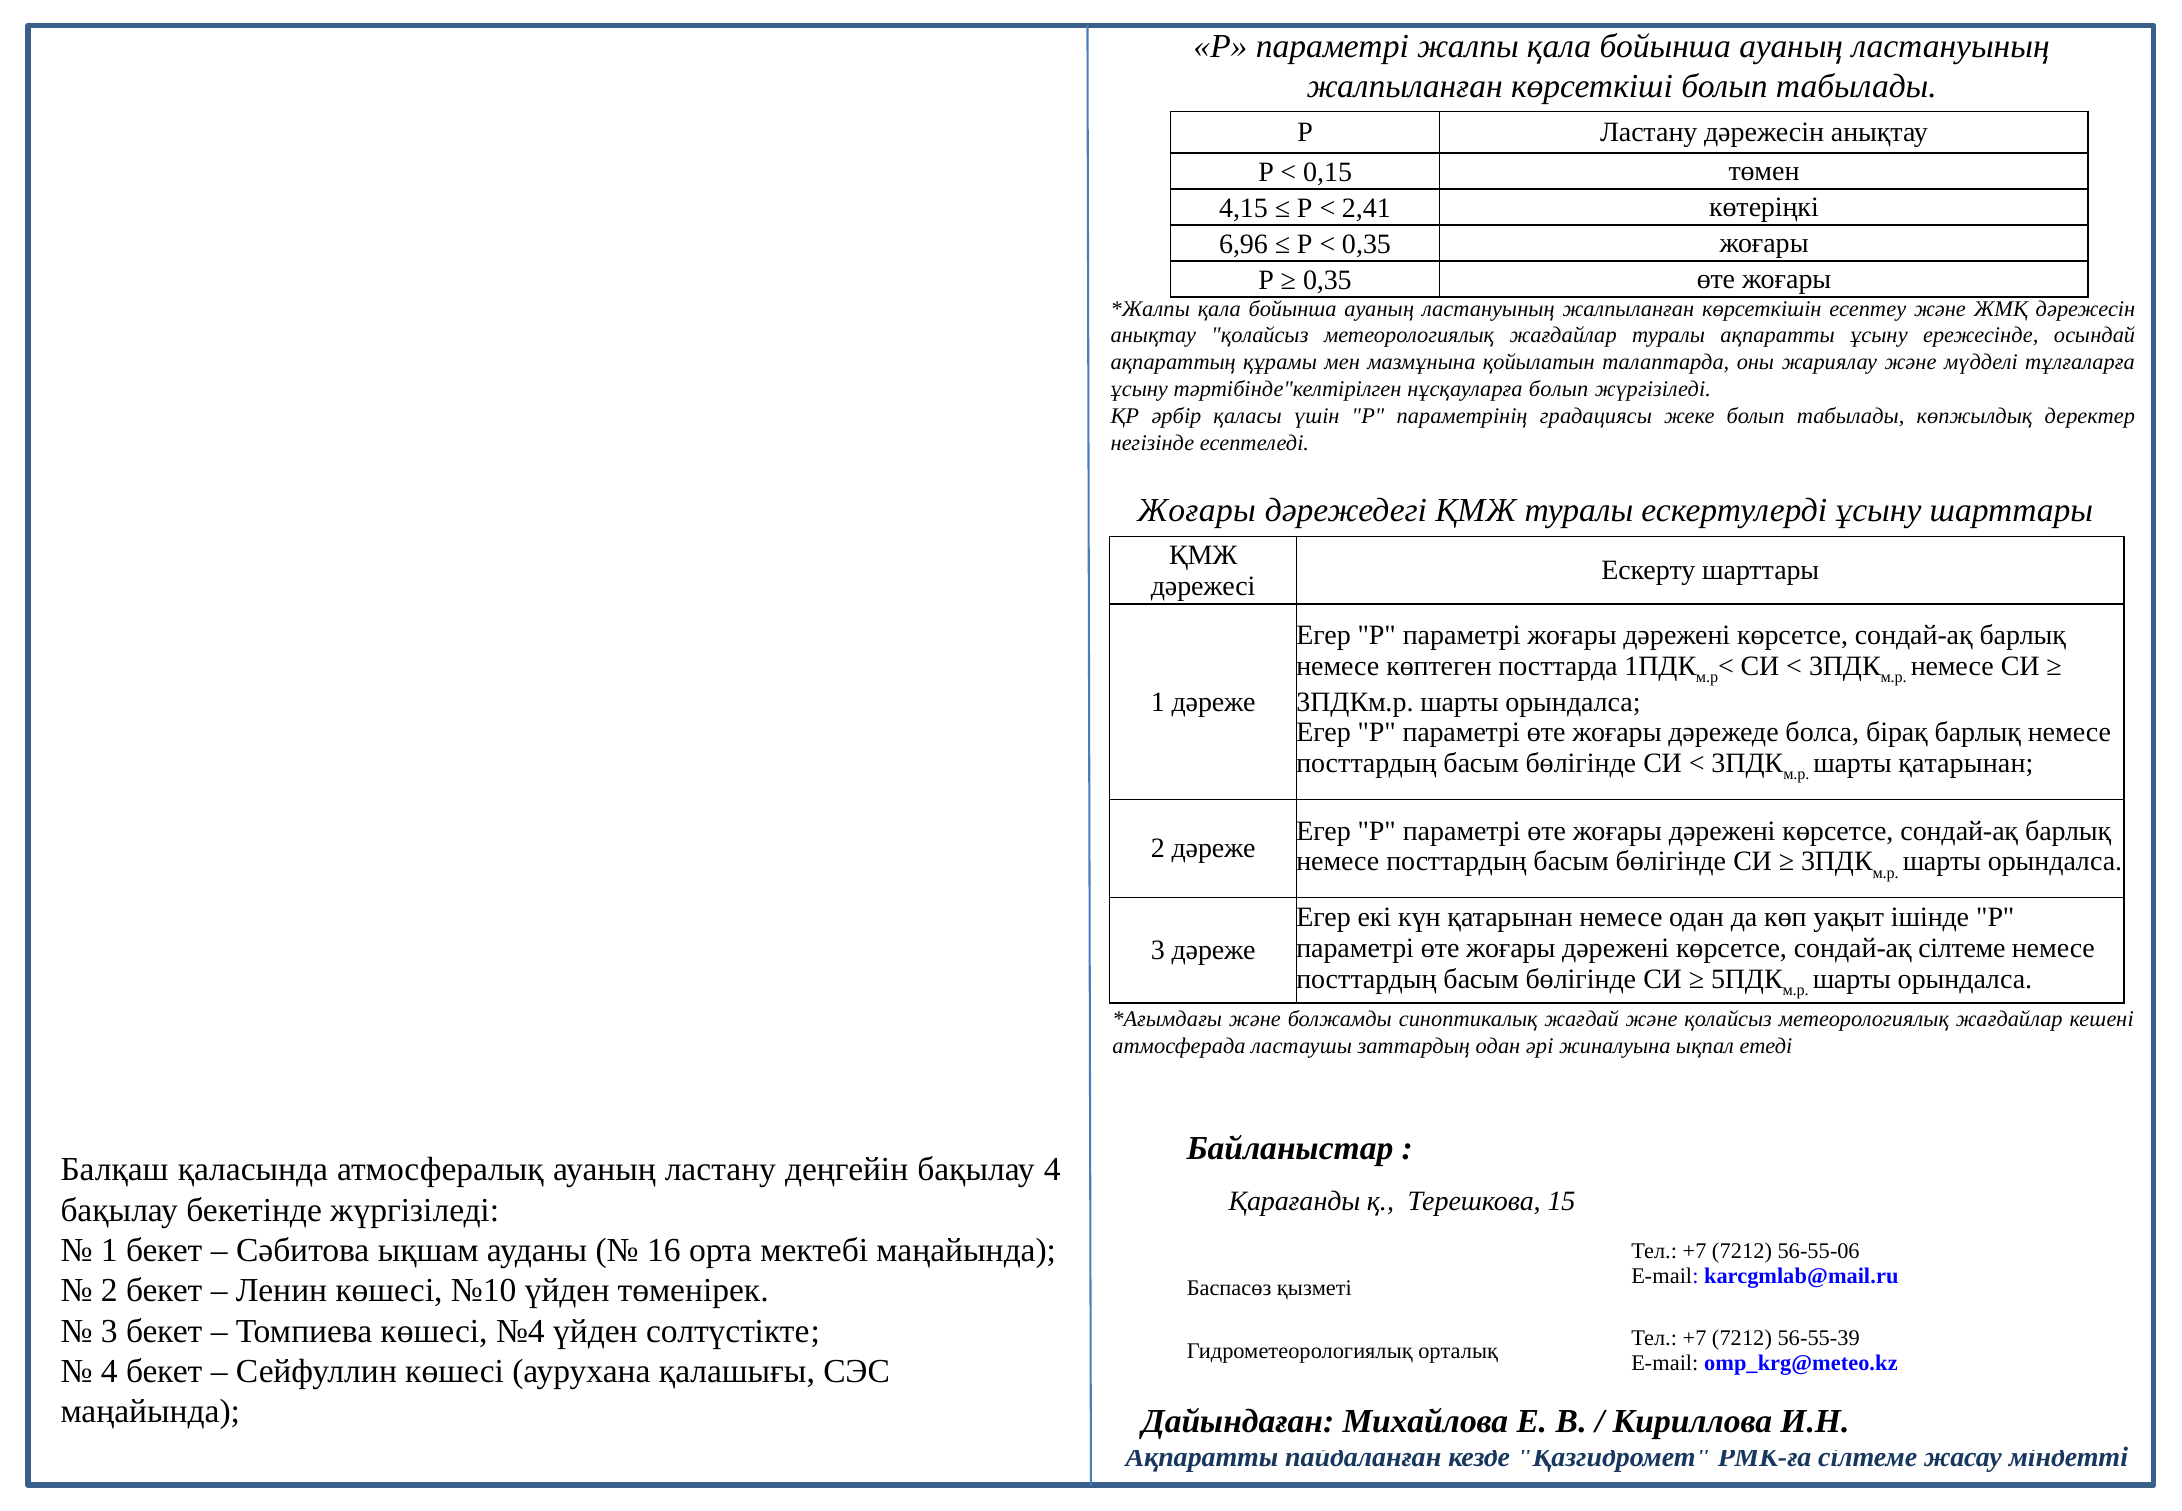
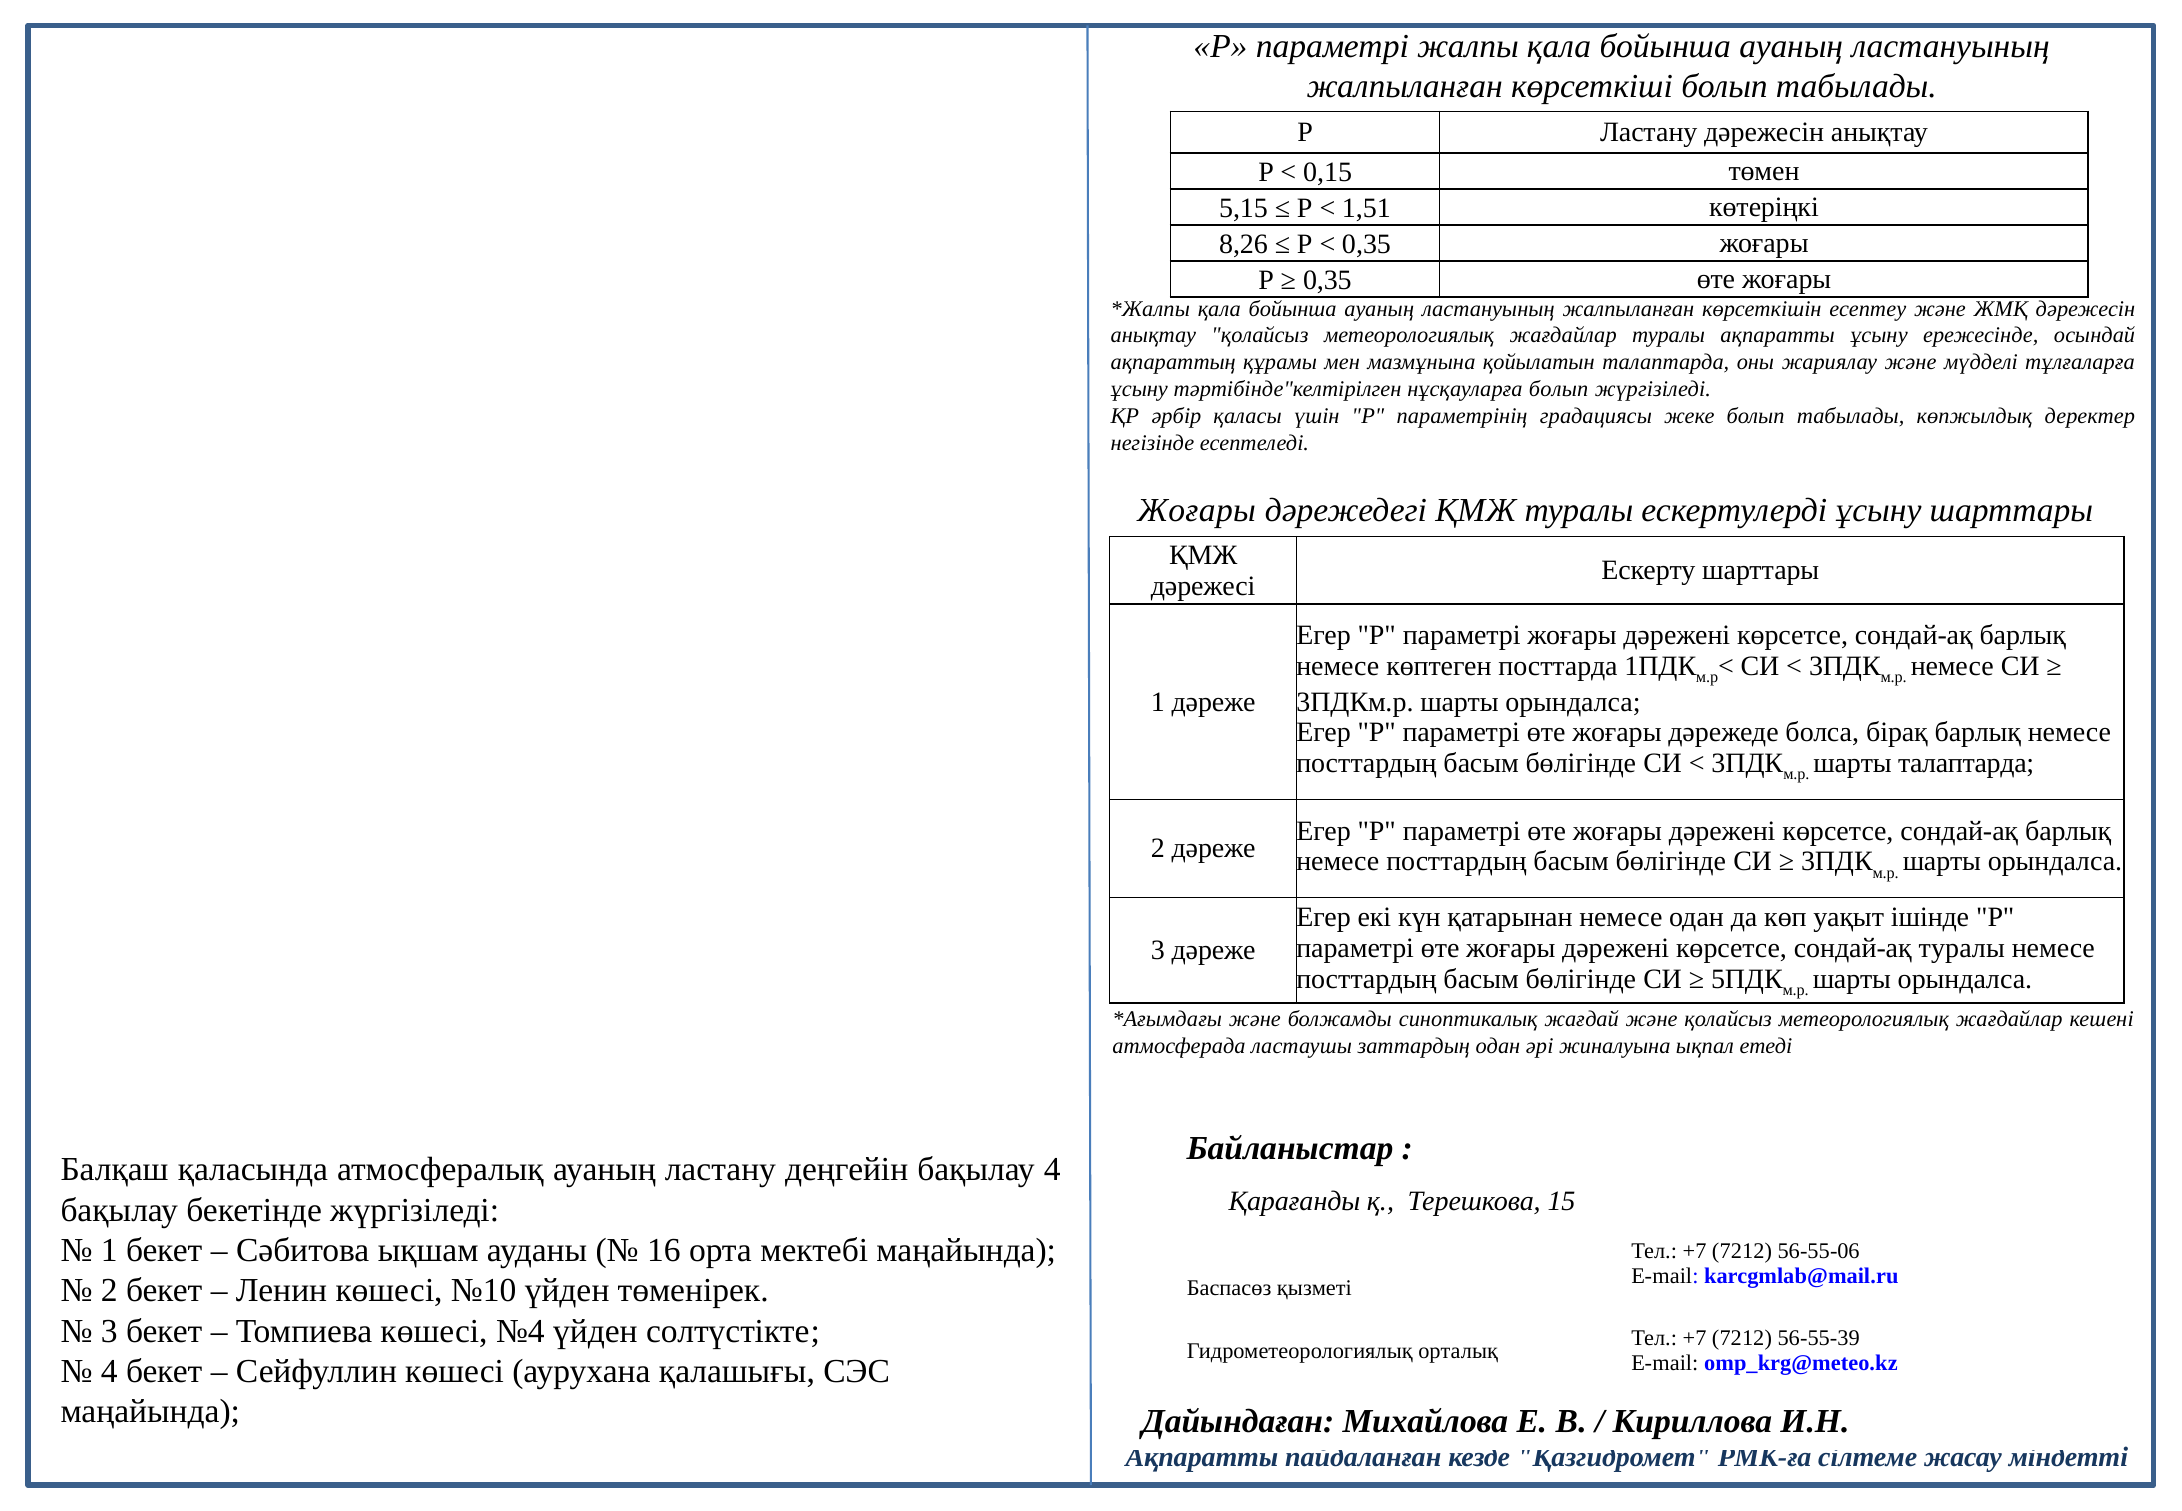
4,15: 4,15 -> 5,15 (1244, 208)
2,41: 2,41 -> 1,51 (1366, 208)
6,96: 6,96 -> 8,26 (1244, 244)
шарты қатарынан: қатарынан -> талаптарда (1966, 763)
сондай-ақ сілтеме: сілтеме -> туралы (1962, 948)
